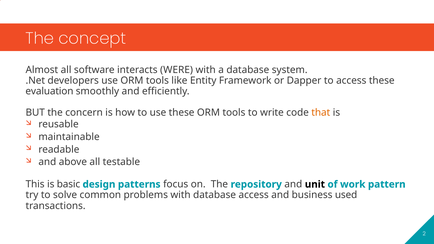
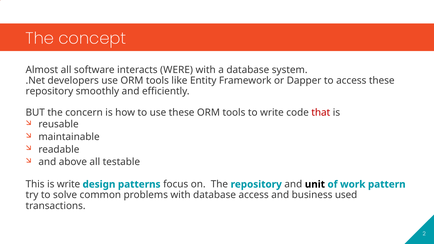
evaluation: evaluation -> repository (49, 91)
that colour: orange -> red (321, 113)
is basic: basic -> write (69, 184)
